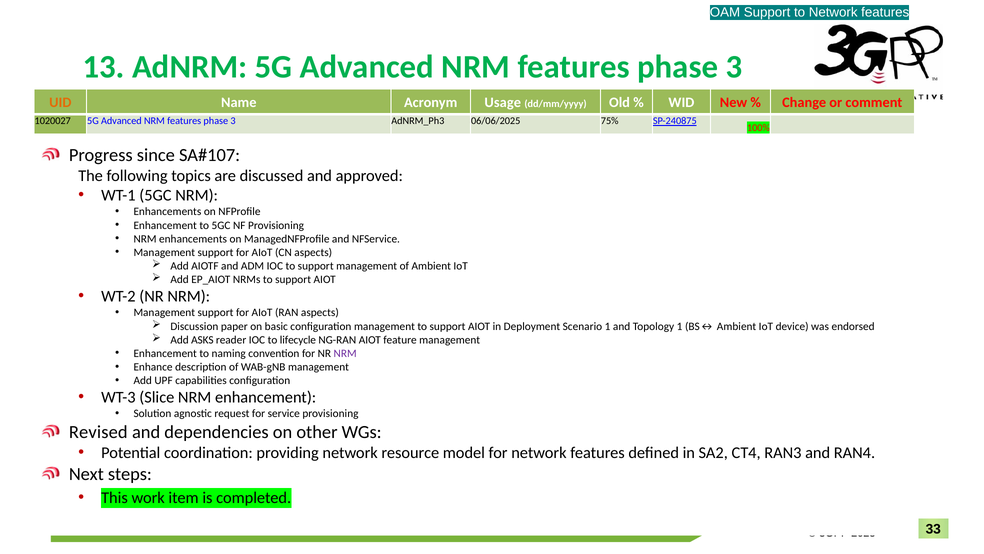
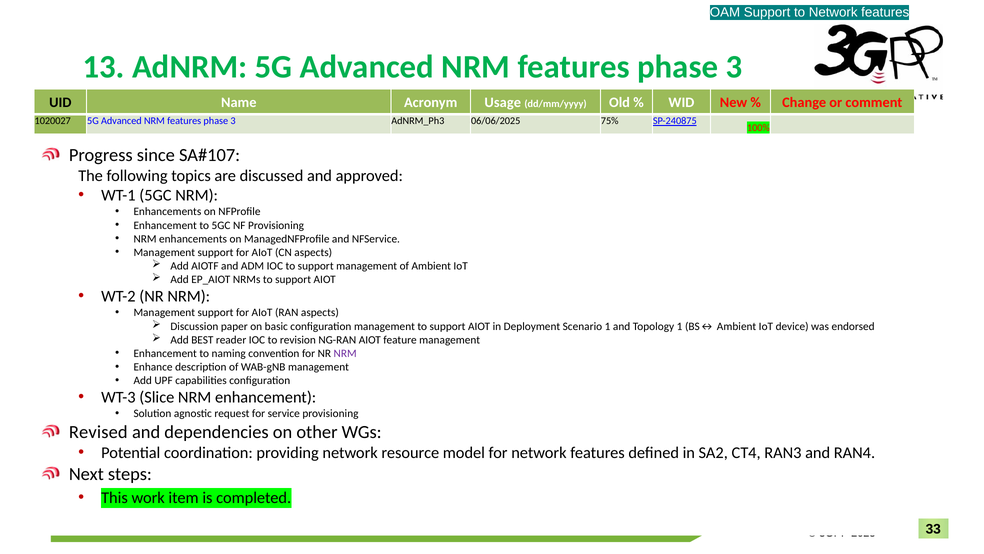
UID colour: orange -> black (60, 102)
ASKS: ASKS -> BEST (202, 340)
lifecycle: lifecycle -> revision (298, 340)
